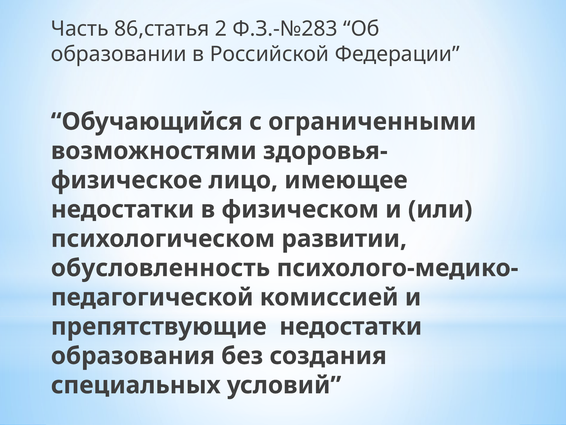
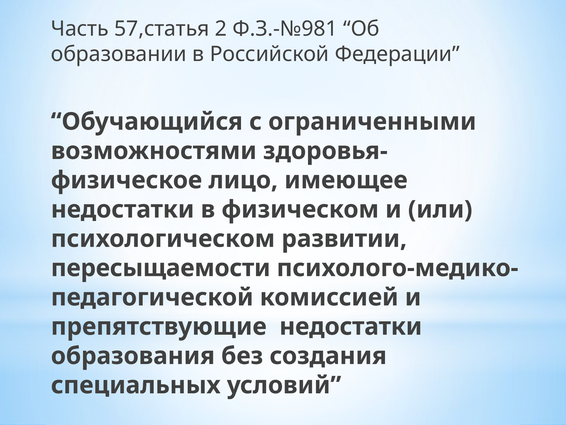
86,статья: 86,статья -> 57,статья (162, 29)
Ф.З.-№283: Ф.З.-№283 -> Ф.З.-№981 (285, 29)
обусловленность: обусловленность -> пересыщаемости (161, 268)
